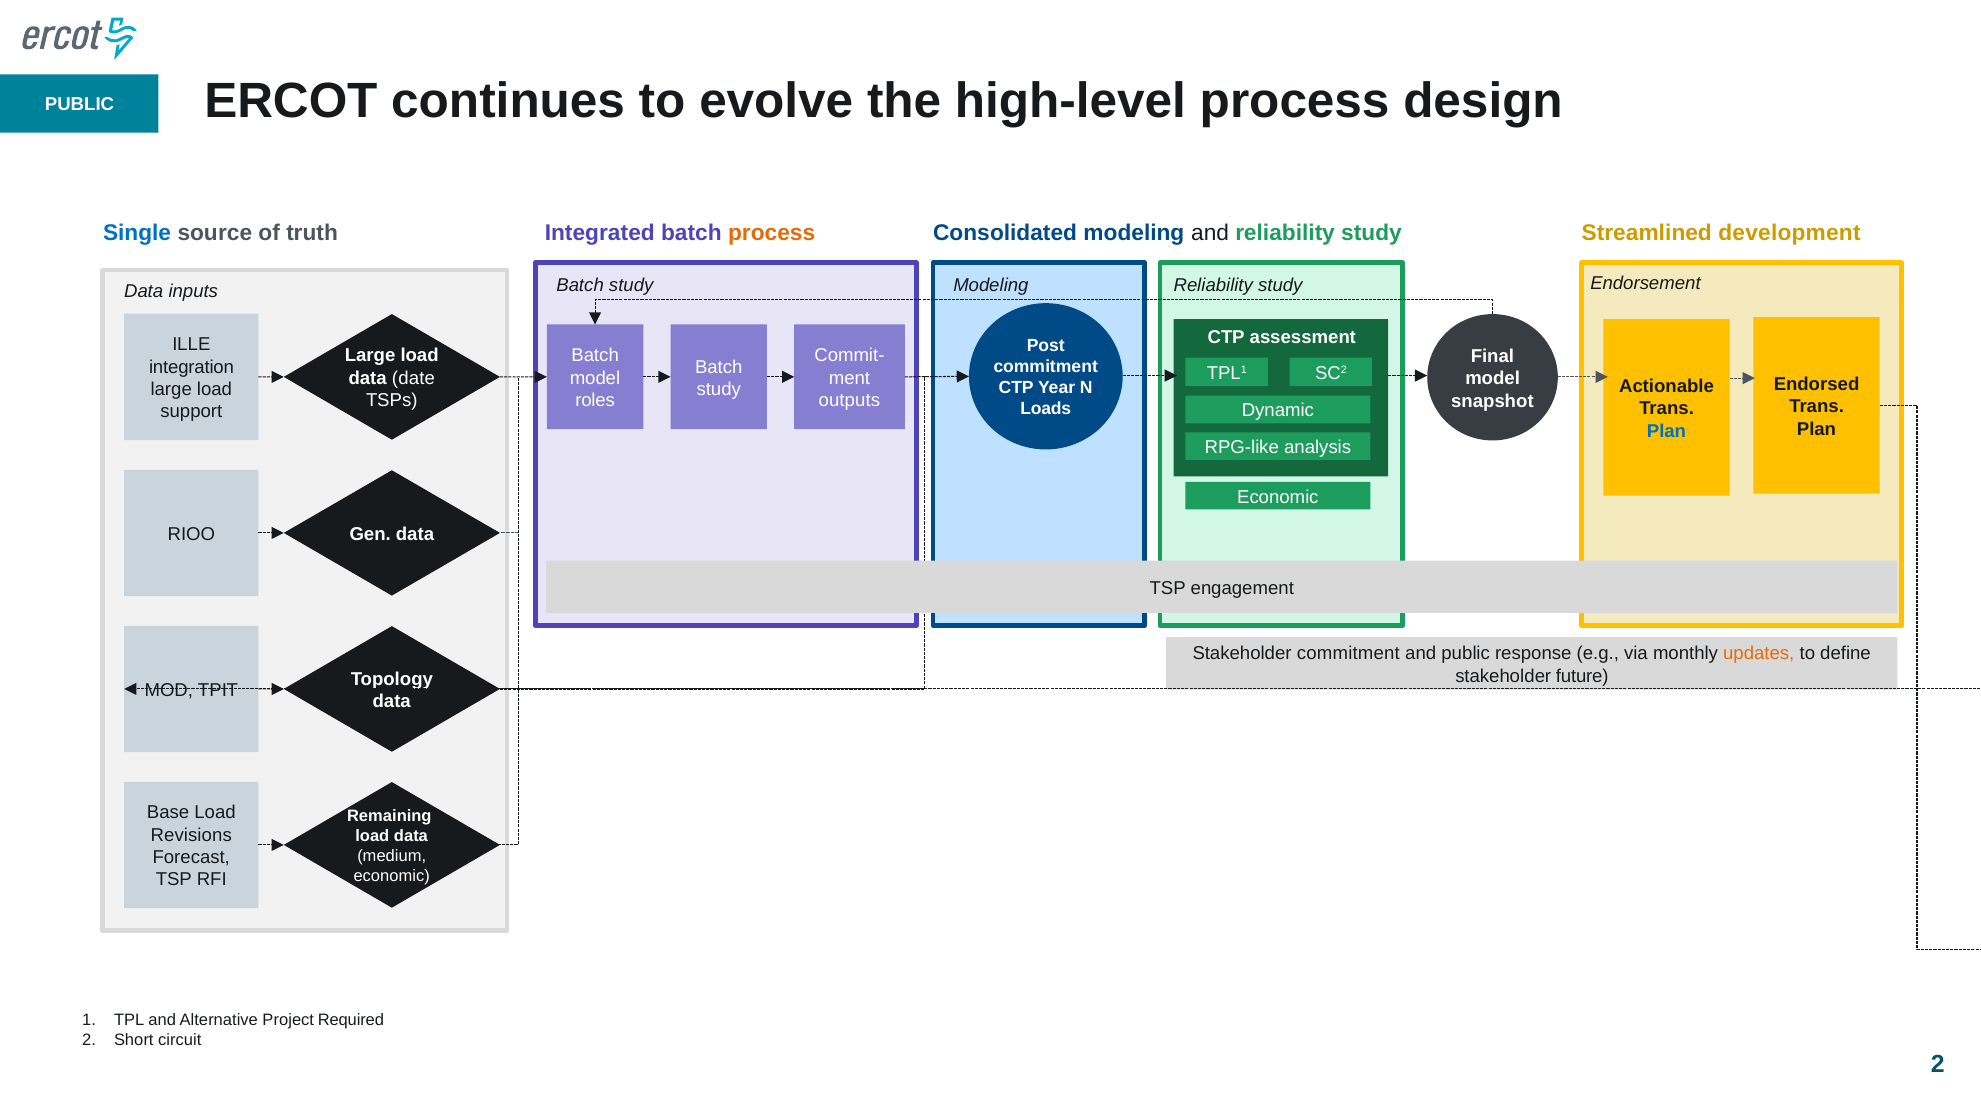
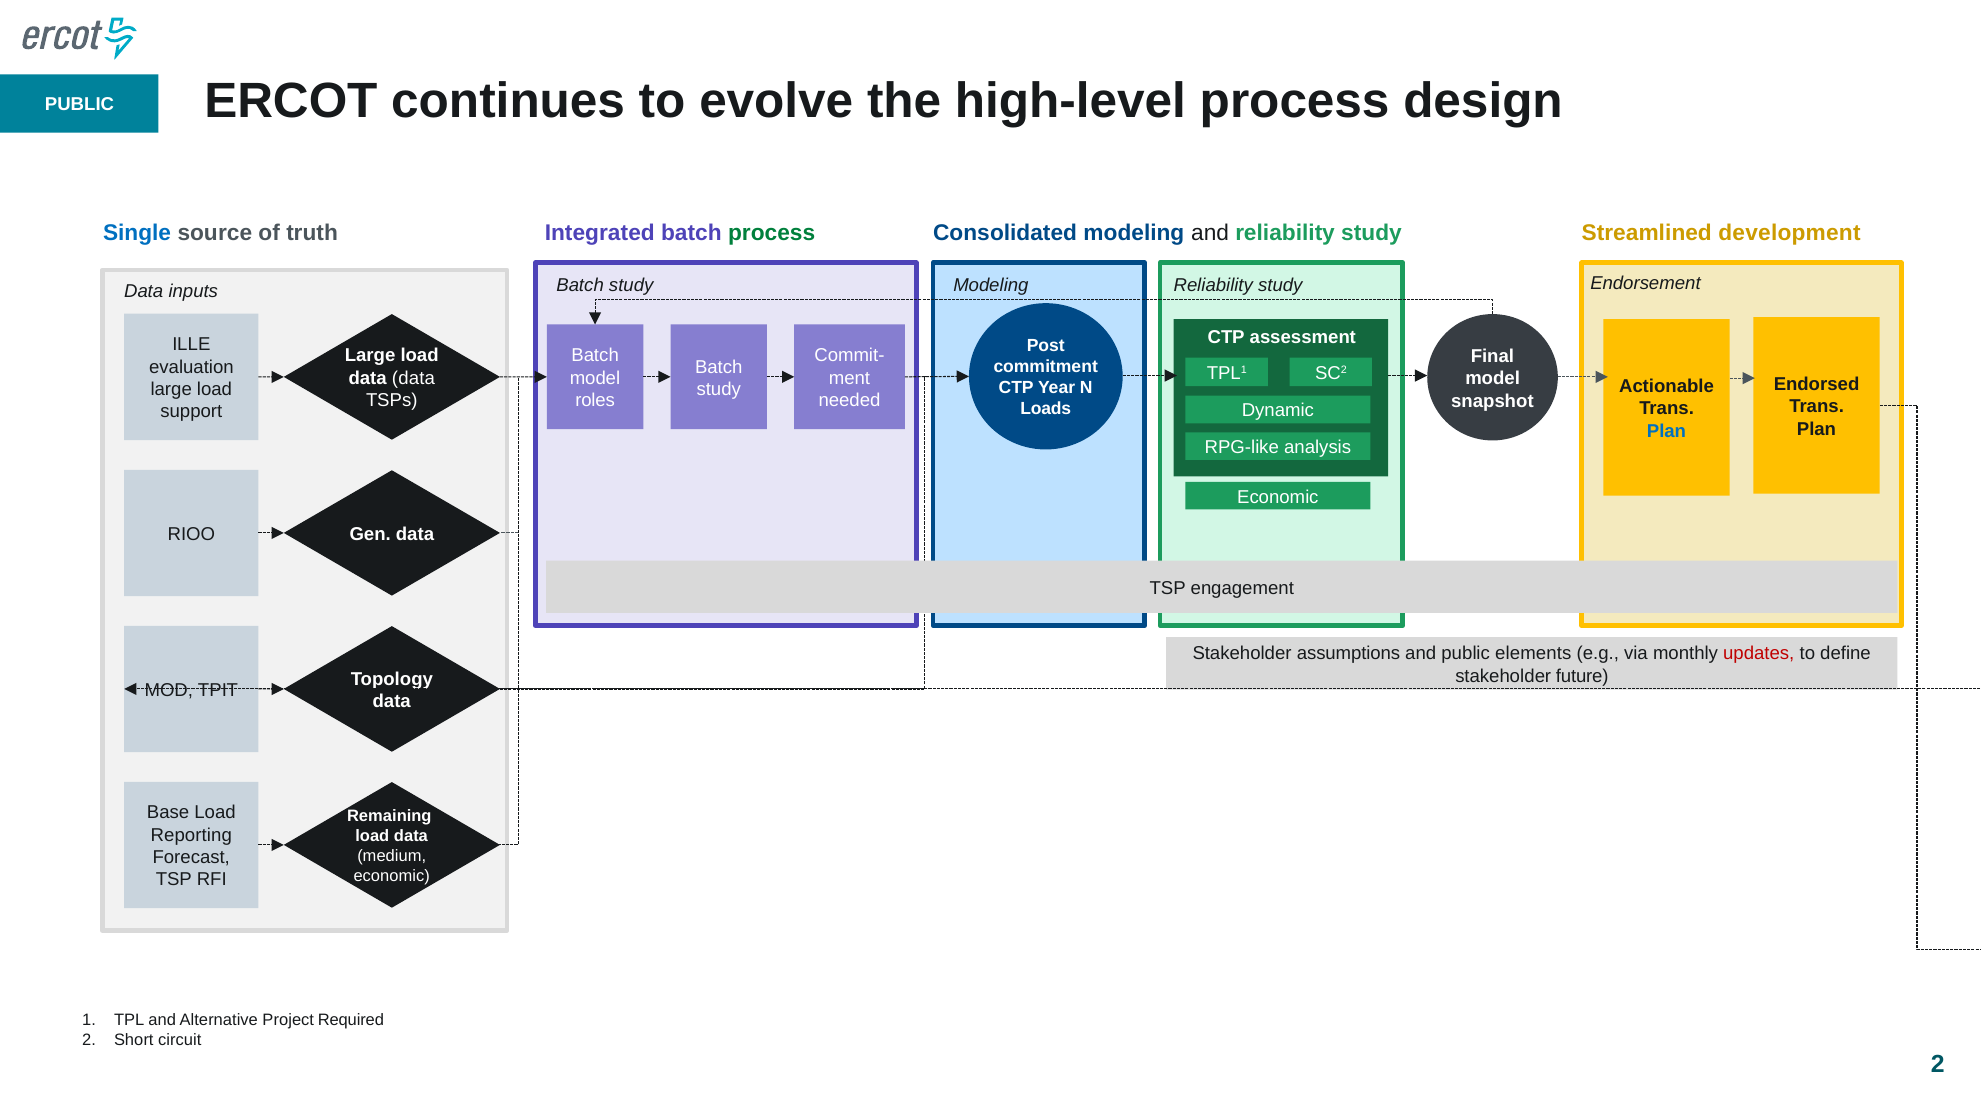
process colour: orange -> green (772, 233)
integration: integration -> evaluation (191, 367)
data date: date -> data (413, 378)
outputs: outputs -> needed (849, 401)
Stakeholder commitment: commitment -> assumptions (1349, 654)
response: response -> elements (1533, 654)
updates colour: orange -> red (1759, 654)
Revisions: Revisions -> Reporting (191, 835)
